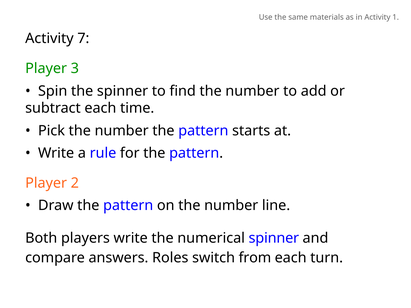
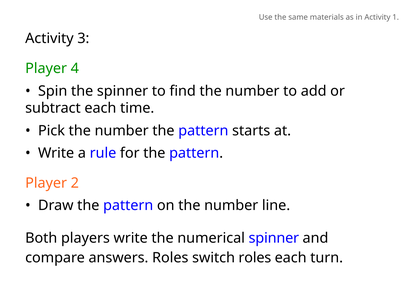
7: 7 -> 3 (83, 39)
3: 3 -> 4 (75, 69)
switch from: from -> roles (255, 258)
